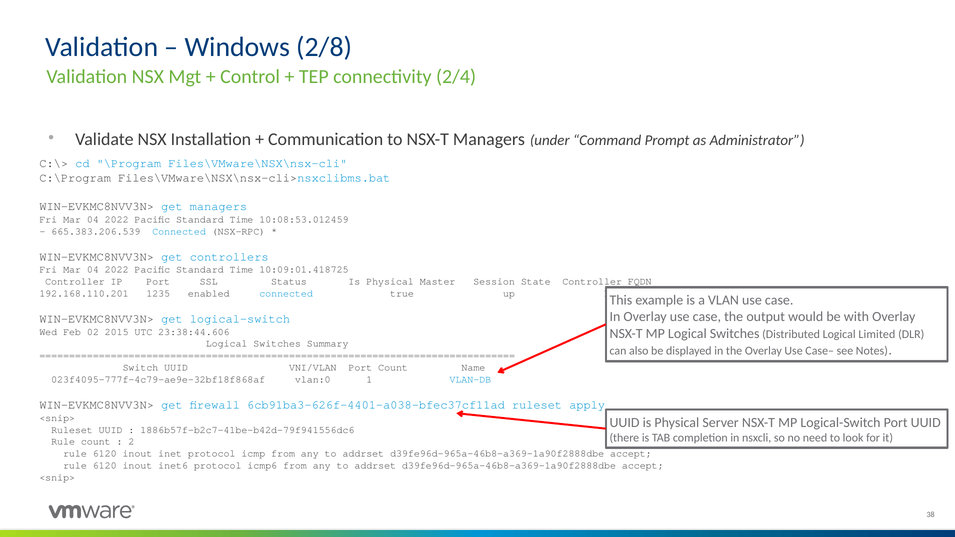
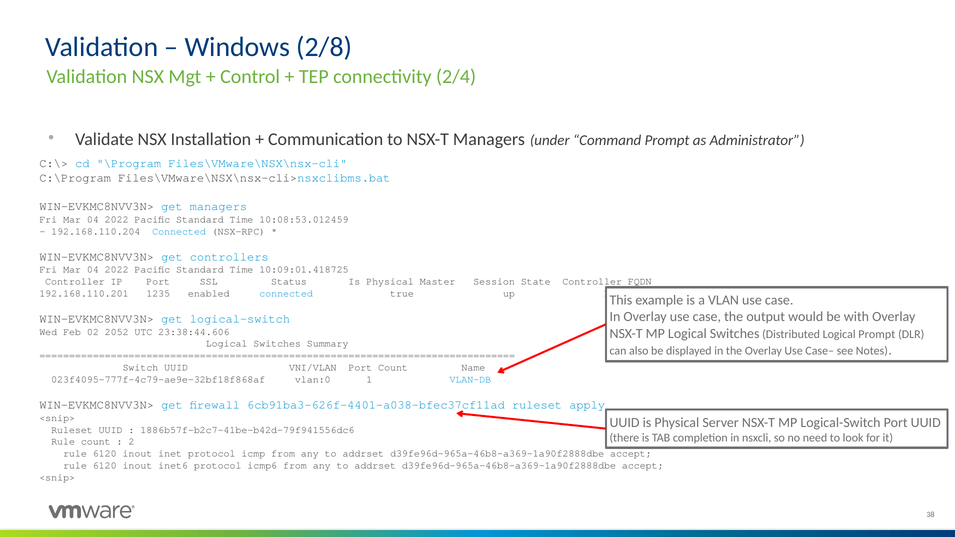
665.383.206.539: 665.383.206.539 -> 192.168.110.204 (96, 232)
2015: 2015 -> 2052 (117, 332)
Logical Limited: Limited -> Prompt (877, 334)
